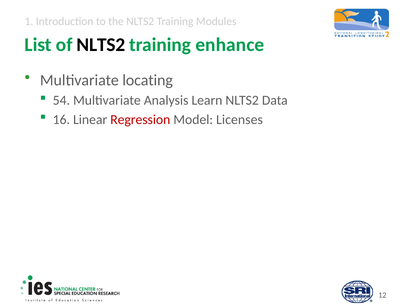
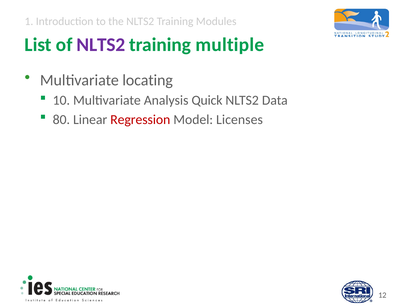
NLTS2 colour: black -> purple (101, 45)
enhance: enhance -> multiple (230, 45)
54: 54 -> 10 (61, 100)
Learn: Learn -> Quick (207, 100)
16: 16 -> 80 (61, 119)
